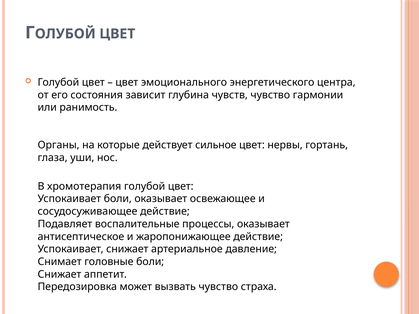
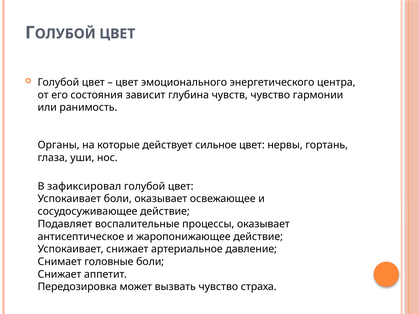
хромотерапия: хромотерапия -> зафиксировал (84, 186)
